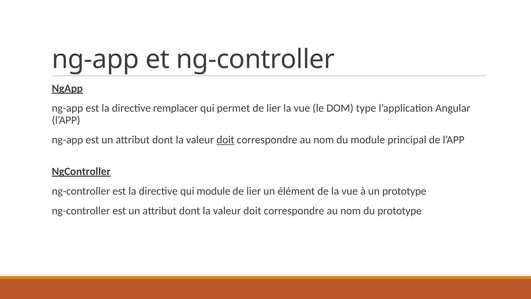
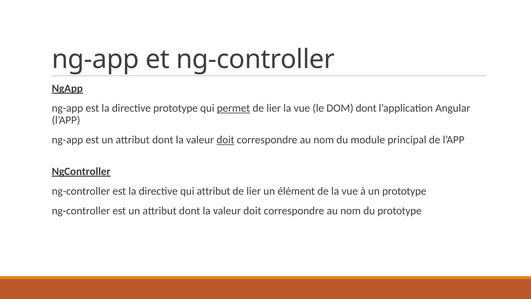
directive remplacer: remplacer -> prototype (176, 108)
permet underline: none -> present (233, 108)
DOM type: type -> dont (366, 108)
qui module: module -> attribut (214, 191)
